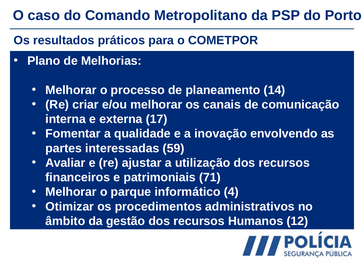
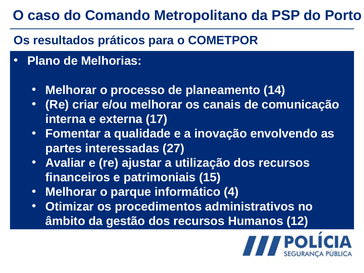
59: 59 -> 27 (174, 148)
71: 71 -> 15 (210, 177)
